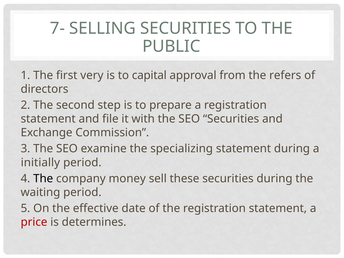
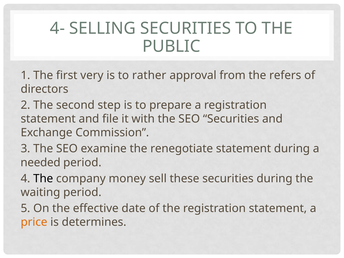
7-: 7- -> 4- (57, 28)
capital: capital -> rather (149, 75)
specializing: specializing -> renegotiate (182, 149)
initially: initially -> needed (41, 162)
price colour: red -> orange (34, 222)
